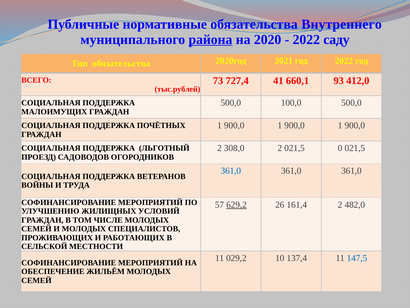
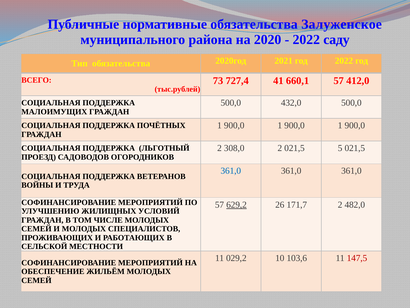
Внутреннего: Внутреннего -> Залуженское (342, 24)
района underline: present -> none (210, 39)
660,1 93: 93 -> 57 (339, 81)
100,0: 100,0 -> 432,0 (291, 103)
0: 0 -> 5 (340, 148)
161,4: 161,4 -> 171,7 (297, 204)
137,4: 137,4 -> 103,6 (297, 258)
147,5 colour: blue -> red (357, 258)
